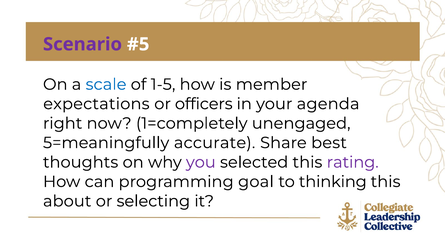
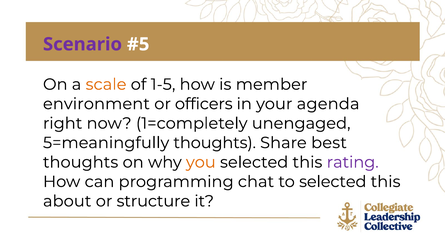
scale colour: blue -> orange (106, 85)
expectations: expectations -> environment (96, 104)
5=meaningfully accurate: accurate -> thoughts (215, 143)
you colour: purple -> orange (201, 162)
goal: goal -> chat (256, 182)
to thinking: thinking -> selected (333, 182)
selecting: selecting -> structure (153, 201)
